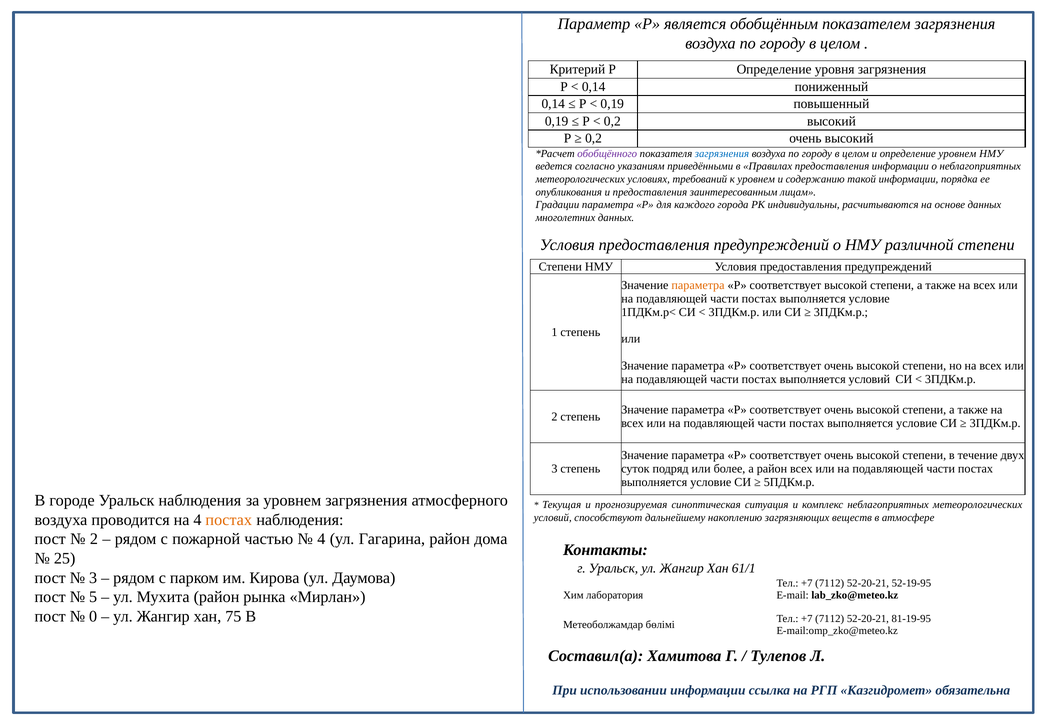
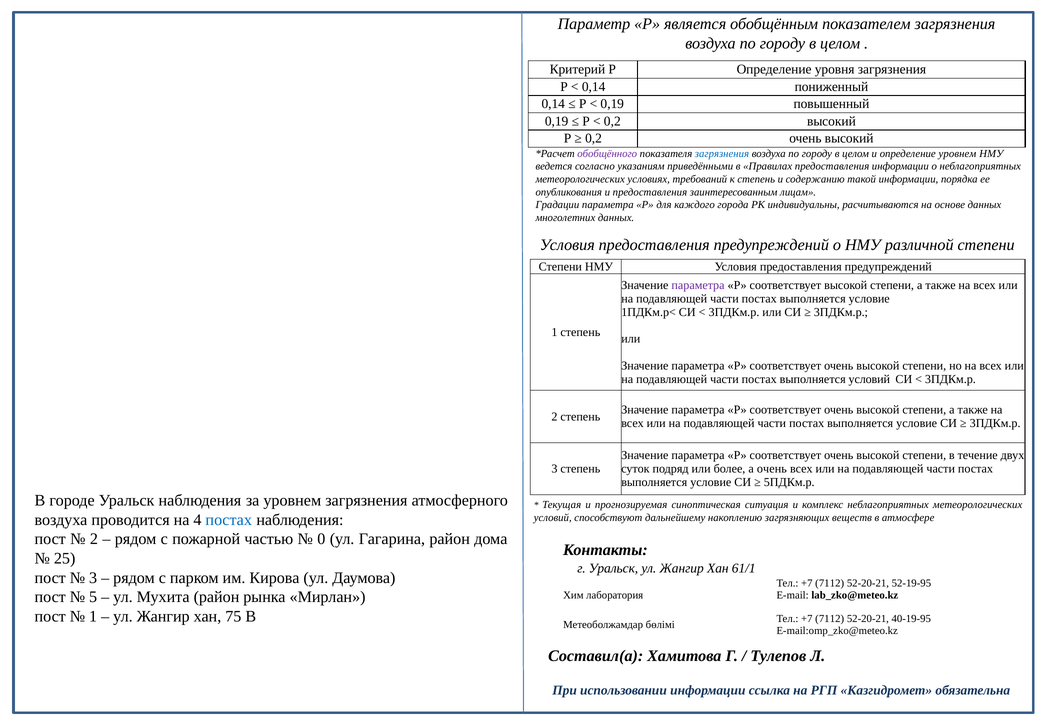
к уровнем: уровнем -> степень (756, 179)
параметра colour: orange -> purple (698, 285)
а район: район -> очень (772, 469)
постах colour: orange -> blue (229, 520)
4: 4 -> 0 (321, 539)
0: 0 -> 1 (93, 616)
81-19-95: 81-19-95 -> 40-19-95 (911, 618)
